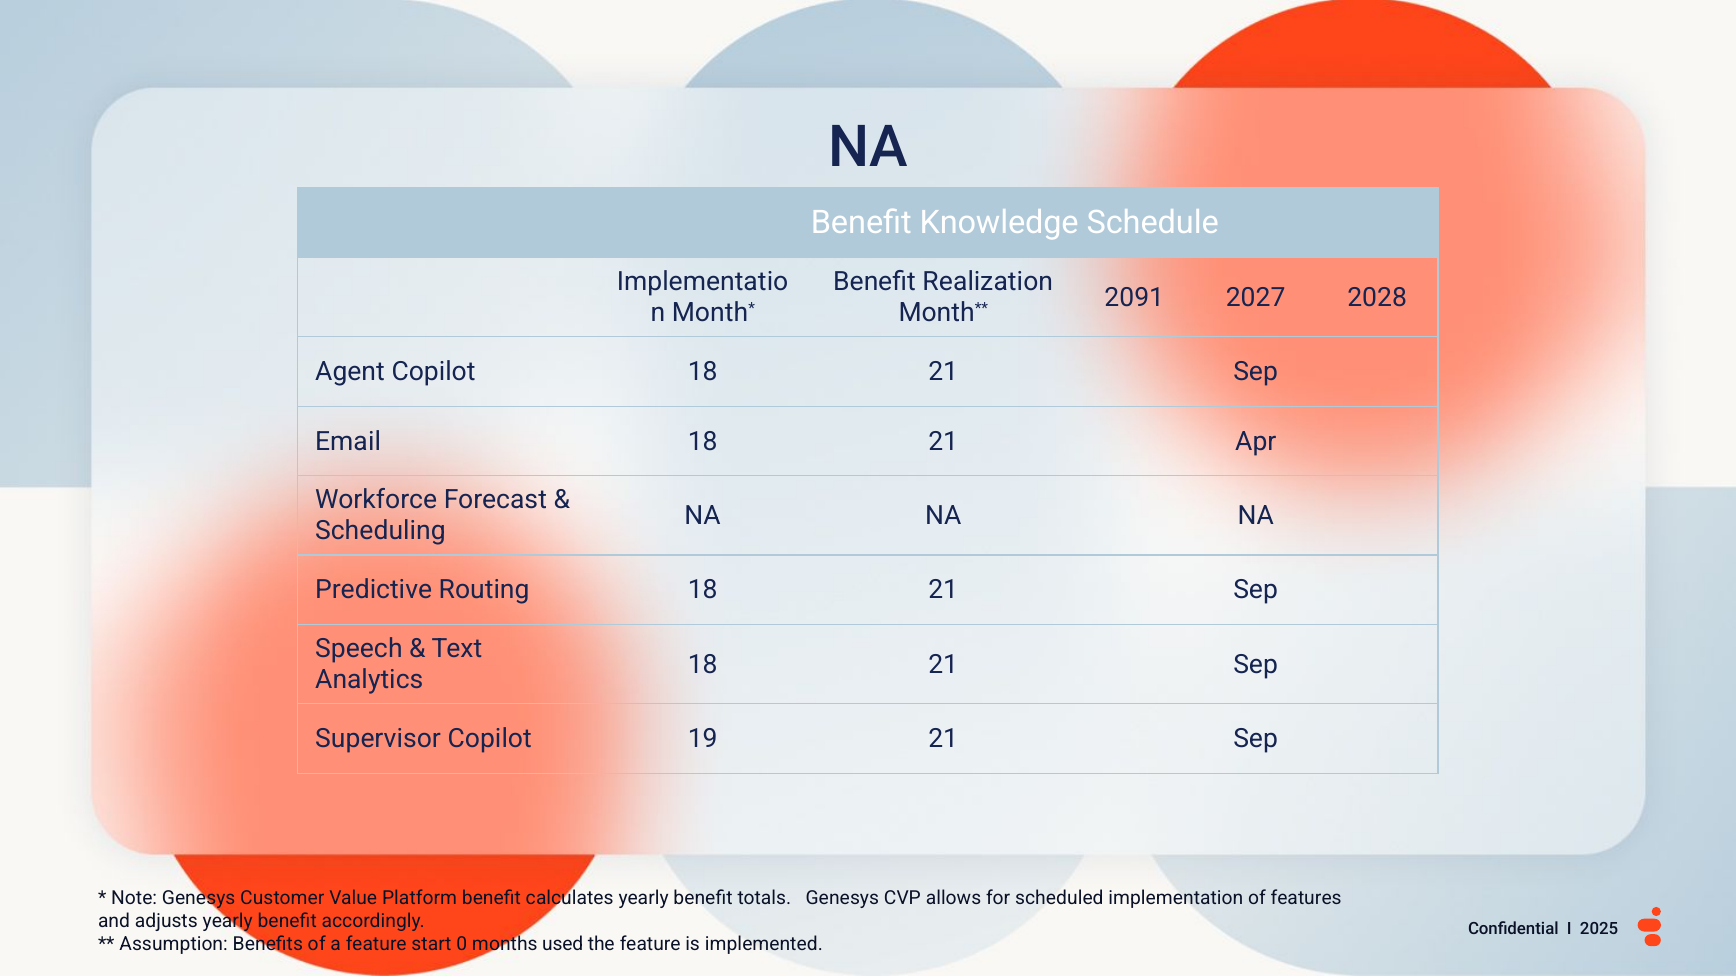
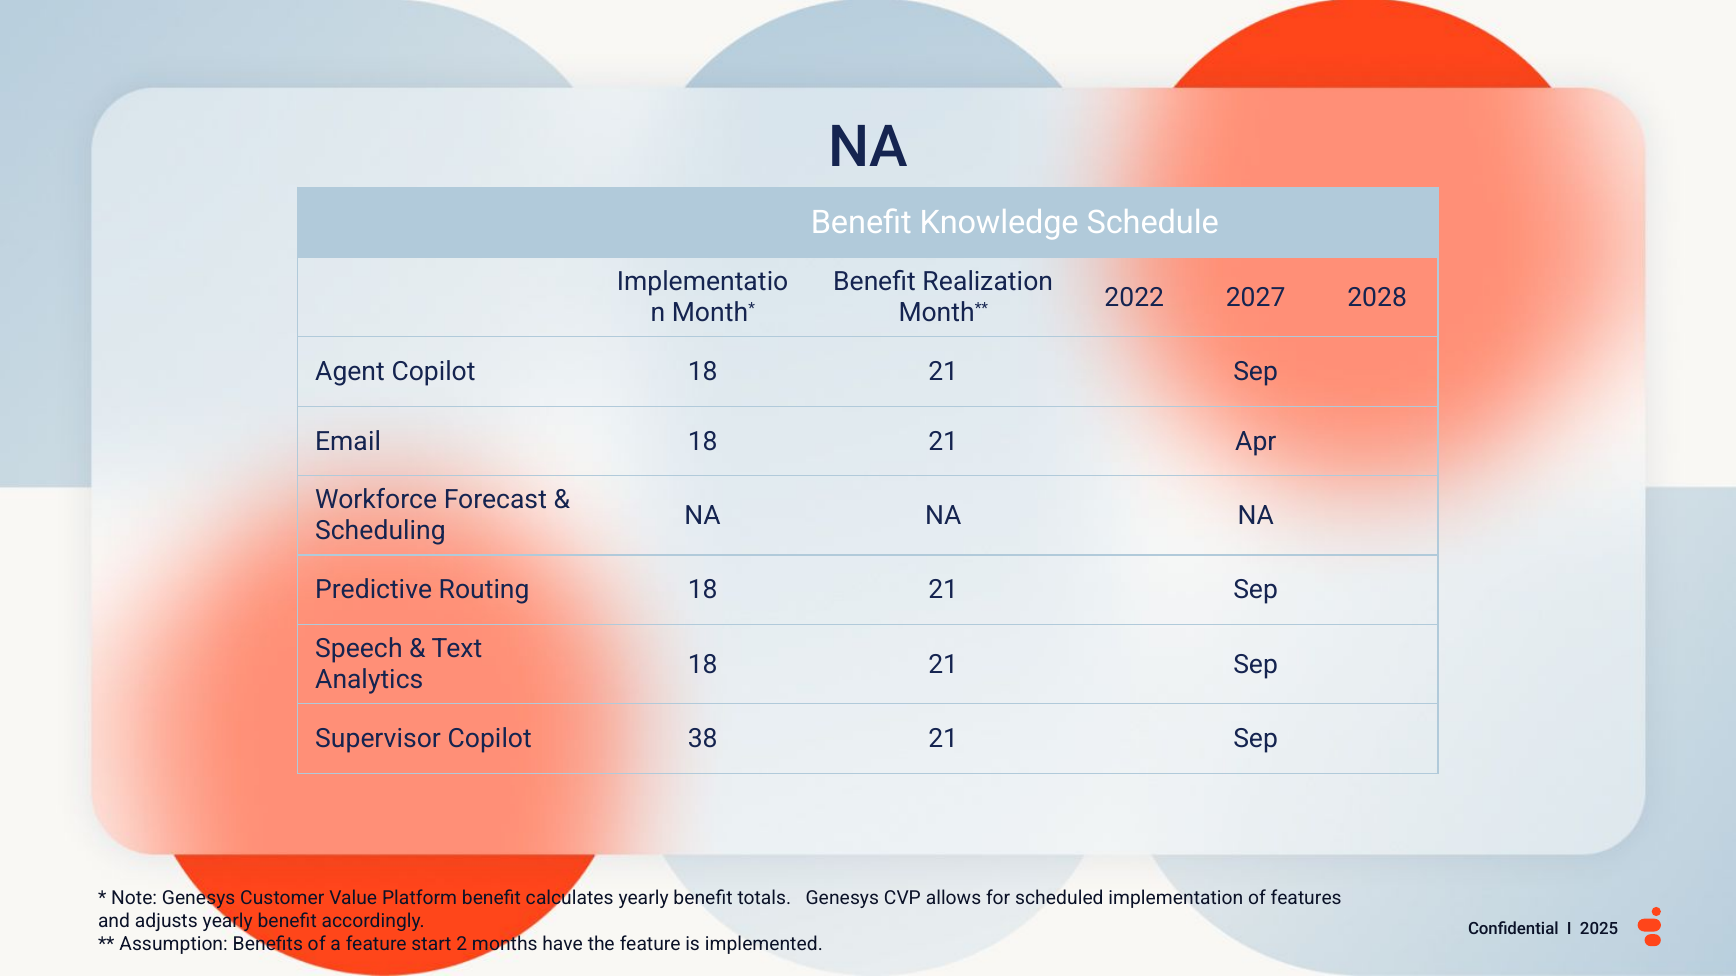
2091: 2091 -> 2022 (1134, 298)
19: 19 -> 38 (703, 739)
0: 0 -> 2 (462, 945)
used: used -> have (563, 945)
